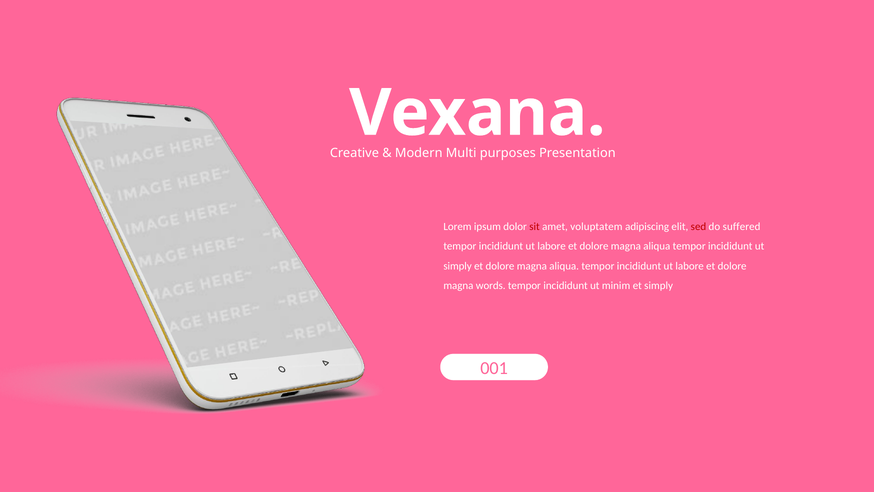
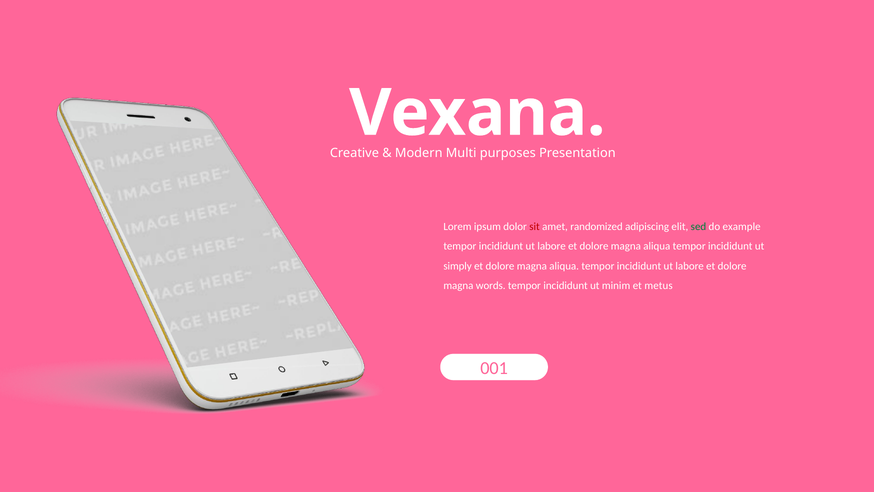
voluptatem: voluptatem -> randomized (597, 226)
sed colour: red -> green (698, 226)
suffered: suffered -> example (742, 226)
et simply: simply -> metus (659, 285)
